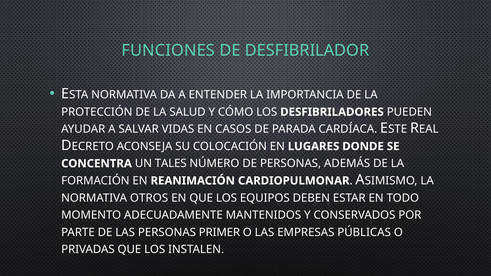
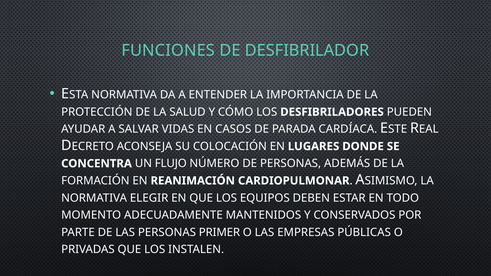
TALES: TALES -> FLUJO (171, 164)
OTROS: OTROS -> ELEGIR (149, 198)
